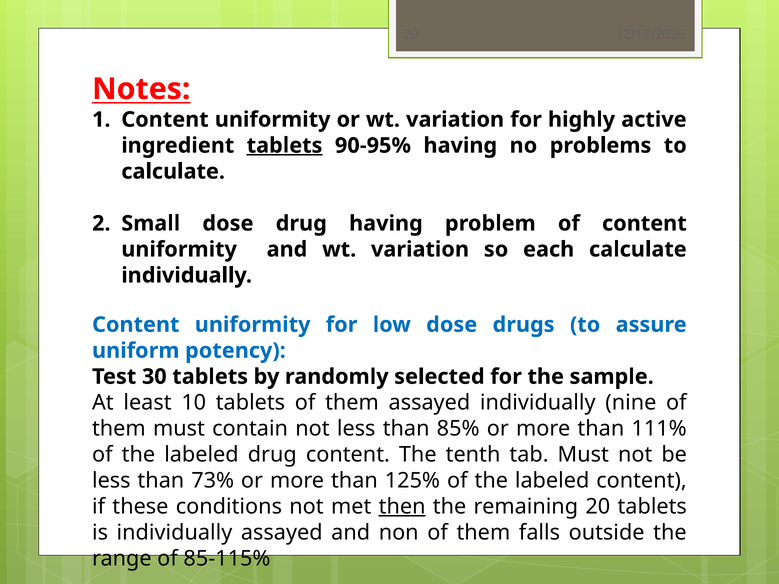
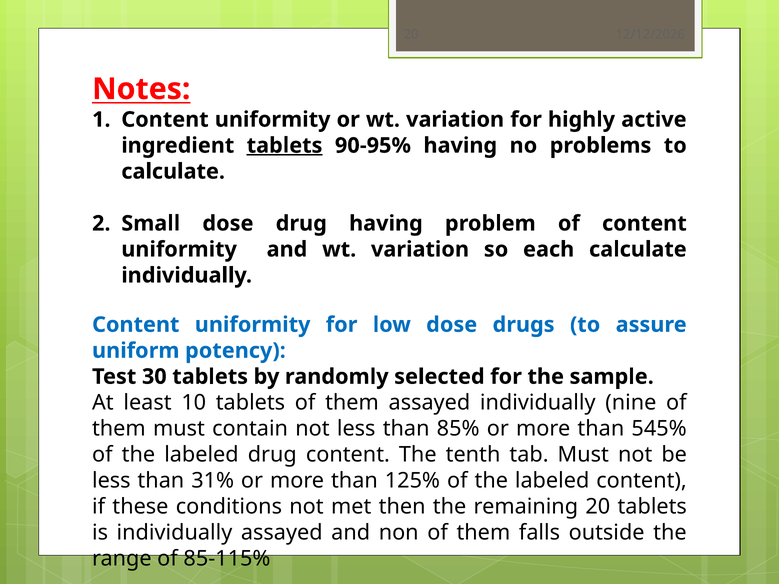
111%: 111% -> 545% (659, 429)
73%: 73% -> 31% (213, 481)
then underline: present -> none (402, 507)
